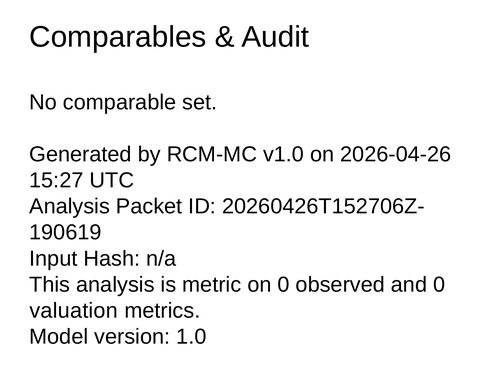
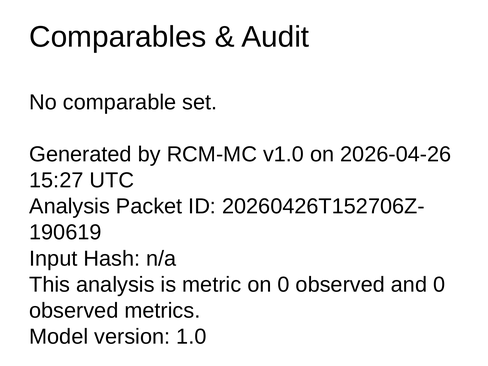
valuation: valuation -> observed (74, 311)
